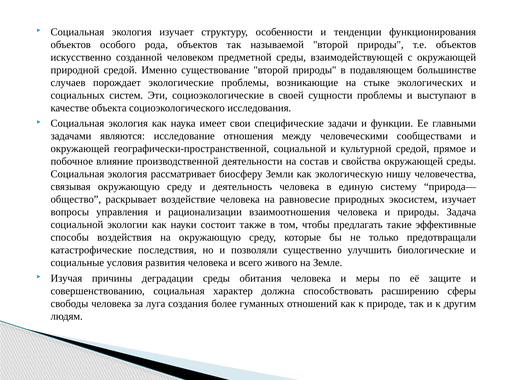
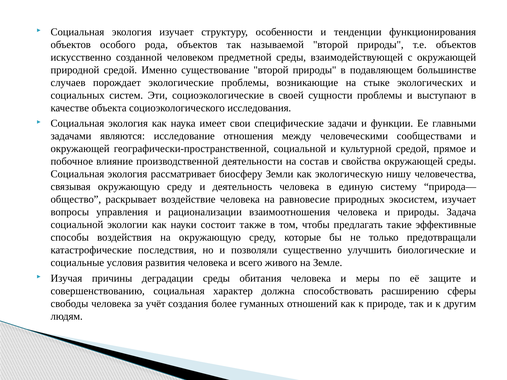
луга: луга -> учёт (156, 304)
